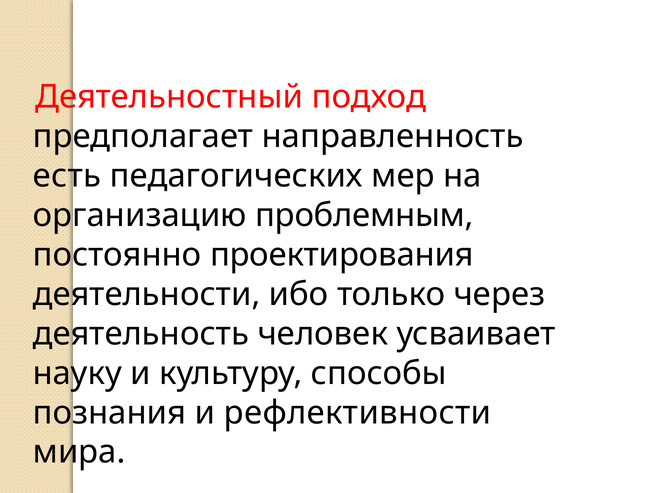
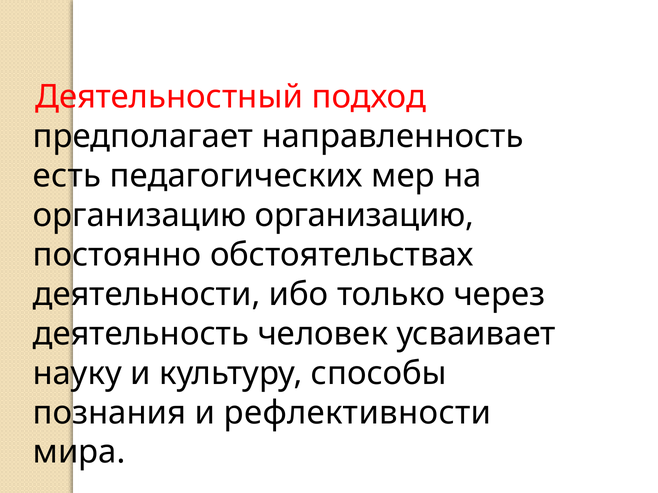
организацию проблемным: проблемным -> организацию (364, 216)
проектирования: проектирования -> обстоятельствах (342, 255)
